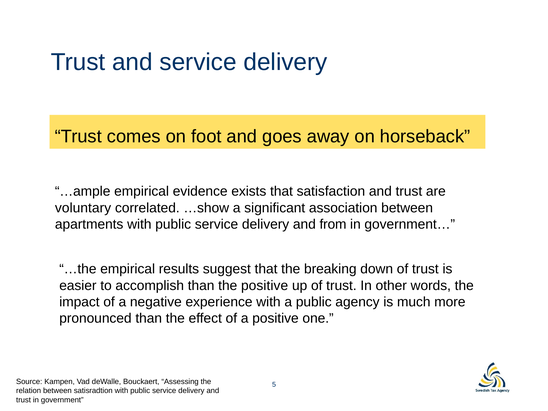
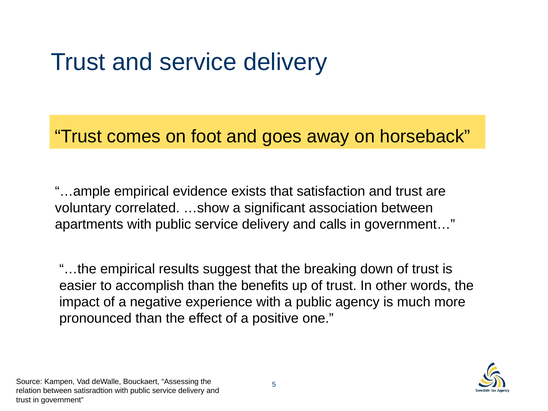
from: from -> calls (333, 224)
the positive: positive -> benefits (265, 286)
